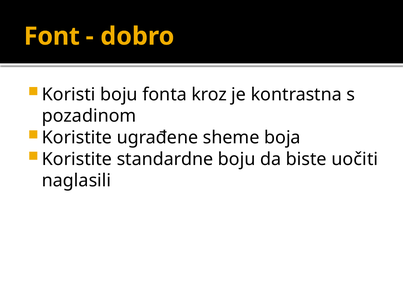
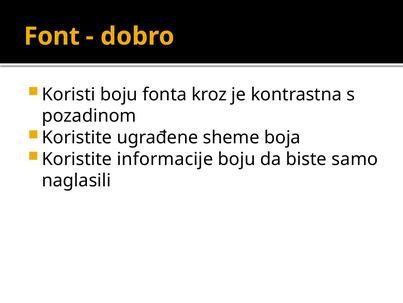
standardne: standardne -> informacije (165, 159)
uočiti: uočiti -> samo (355, 159)
